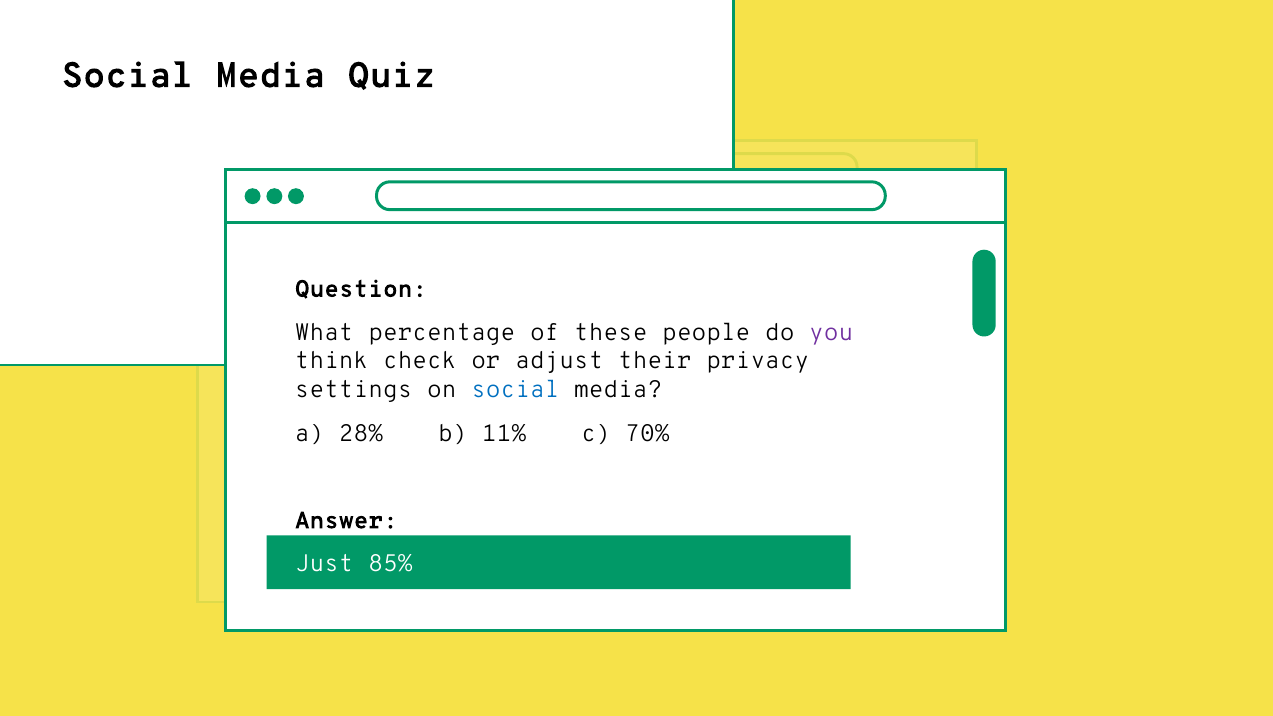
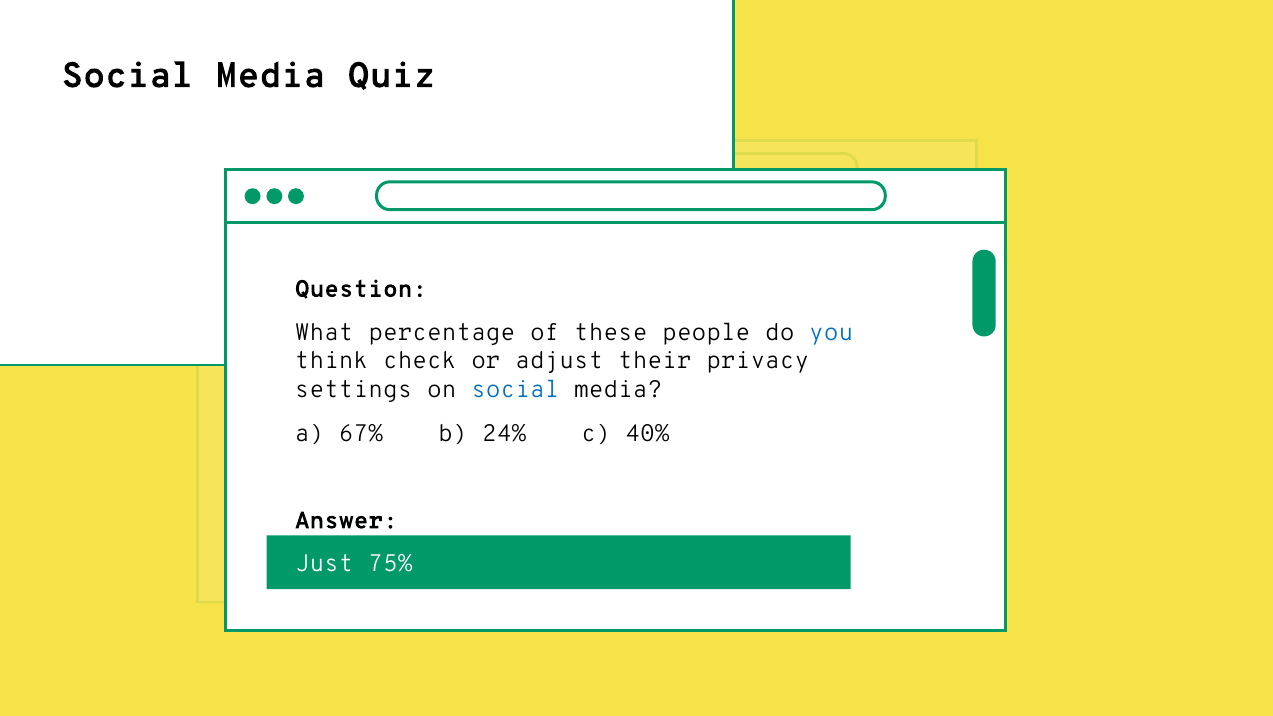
you colour: purple -> blue (831, 332)
28%: 28% -> 67% (361, 433)
11%: 11% -> 24% (504, 433)
70%: 70% -> 40% (647, 433)
85%: 85% -> 75% (390, 564)
